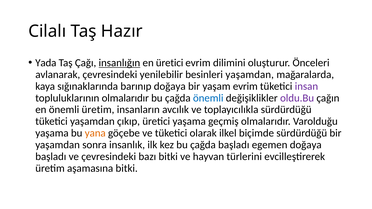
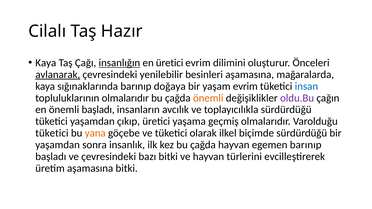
Yada: Yada -> Kaya (46, 63)
avlanarak underline: none -> present (58, 75)
besinleri yaşamdan: yaşamdan -> aşamasına (250, 75)
insan colour: purple -> blue (306, 86)
önemli colour: blue -> orange (208, 98)
önemli üretim: üretim -> başladı (98, 110)
yaşama: yaşama -> tüketici (52, 133)
çağda başladı: başladı -> hayvan (234, 145)
egemen doğaya: doğaya -> barınıp (306, 145)
